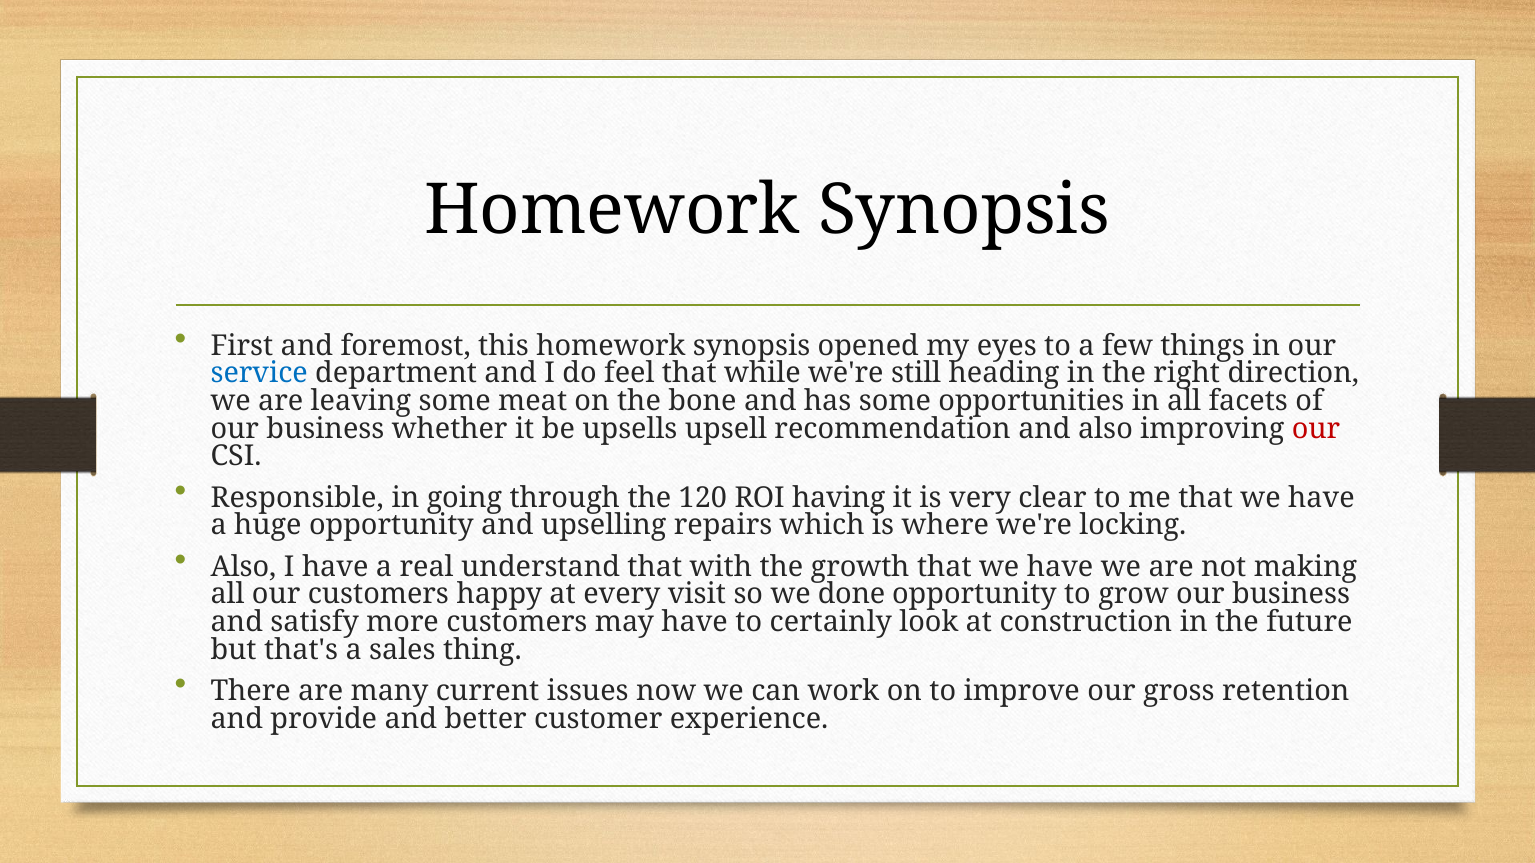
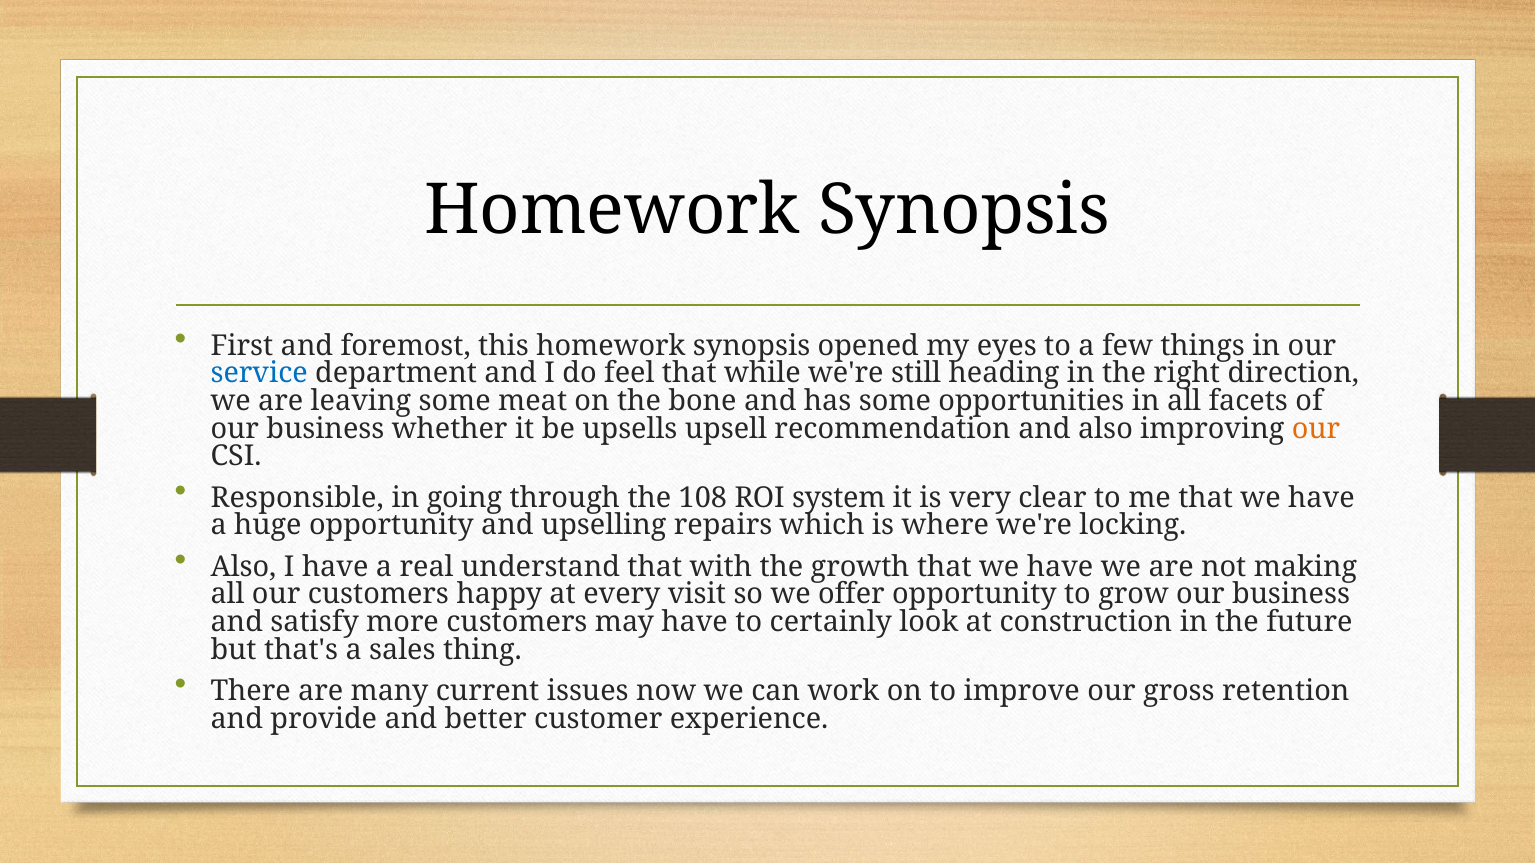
our colour: red -> orange (1316, 429)
120: 120 -> 108 (703, 498)
having: having -> system (839, 498)
done: done -> offer (851, 595)
